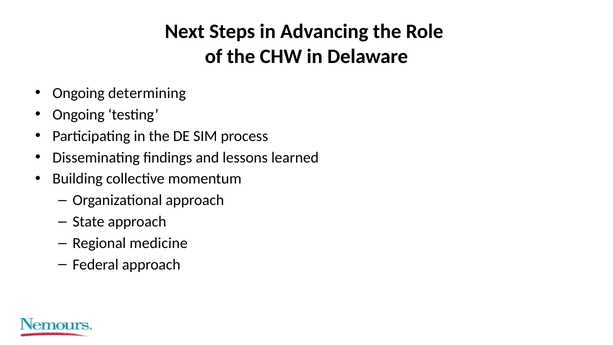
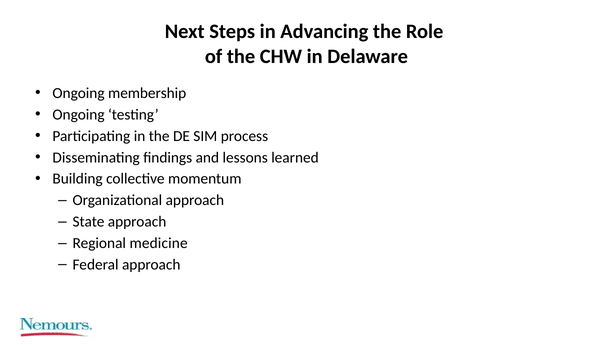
determining: determining -> membership (147, 93)
